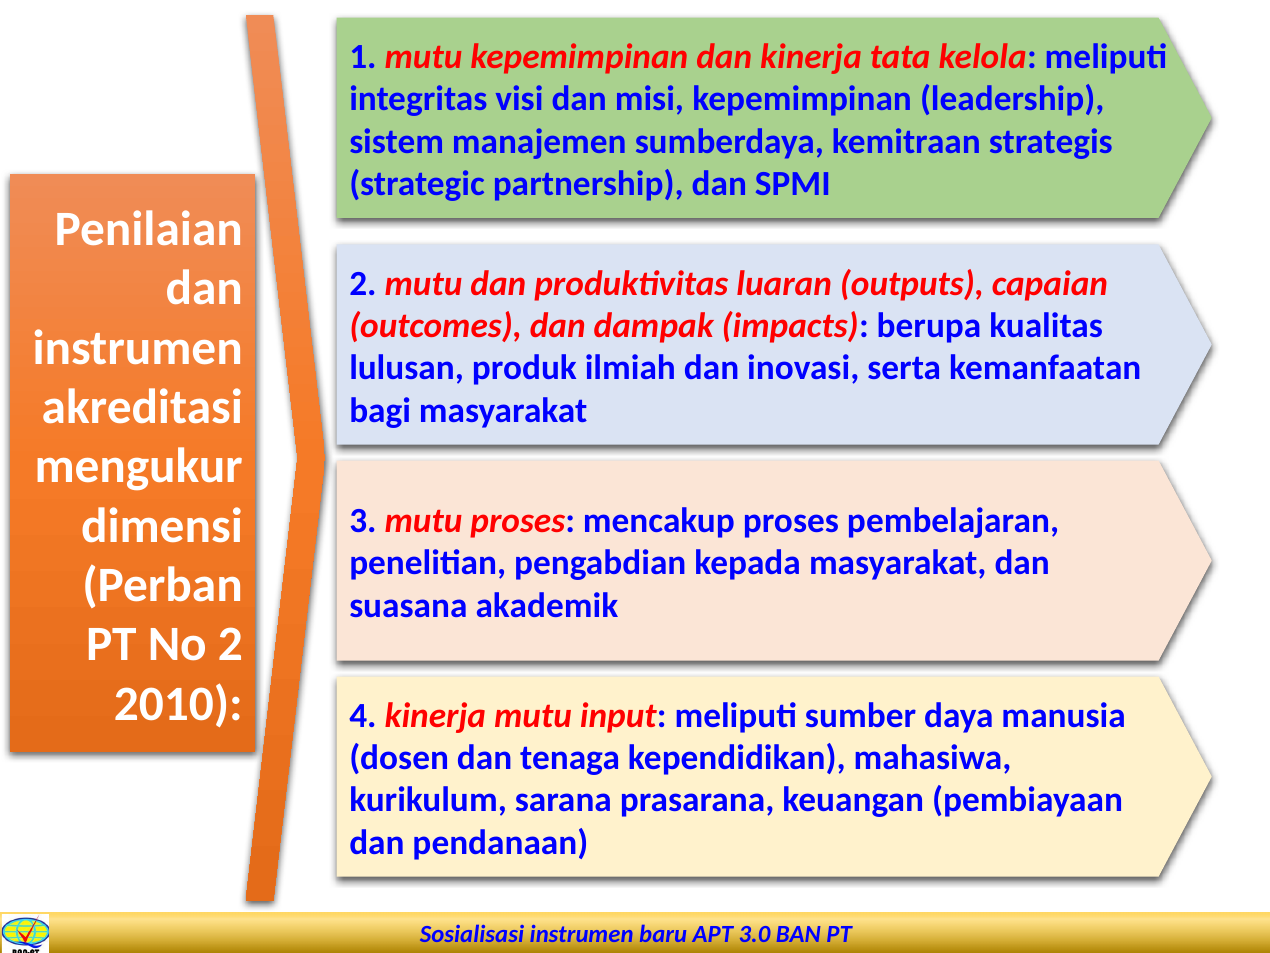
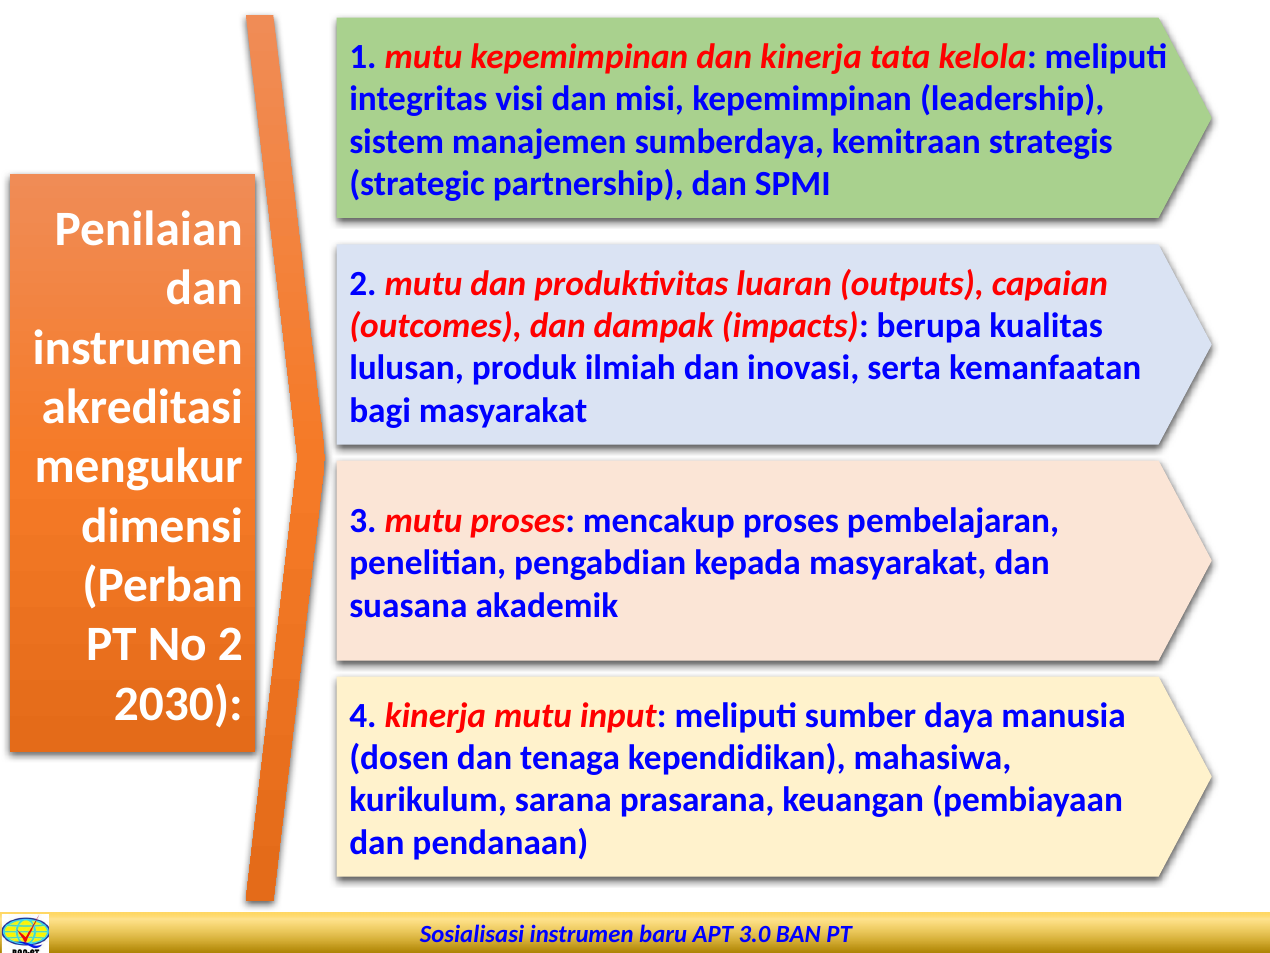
2010: 2010 -> 2030 (178, 703)
